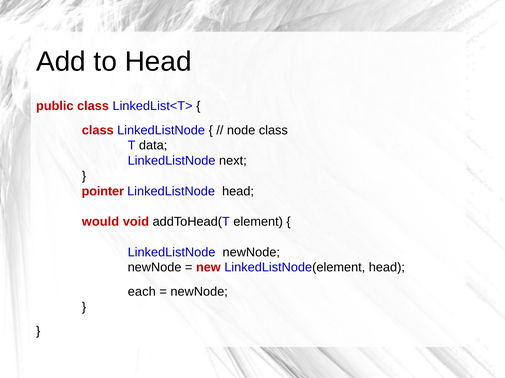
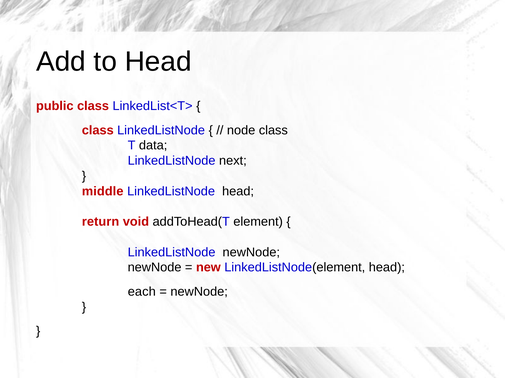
pointer: pointer -> middle (103, 192)
would: would -> return (101, 222)
